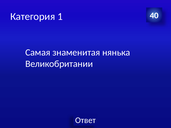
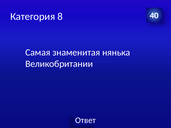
1: 1 -> 8 (60, 17)
